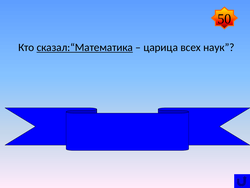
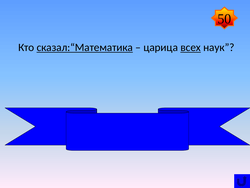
всех underline: none -> present (191, 47)
